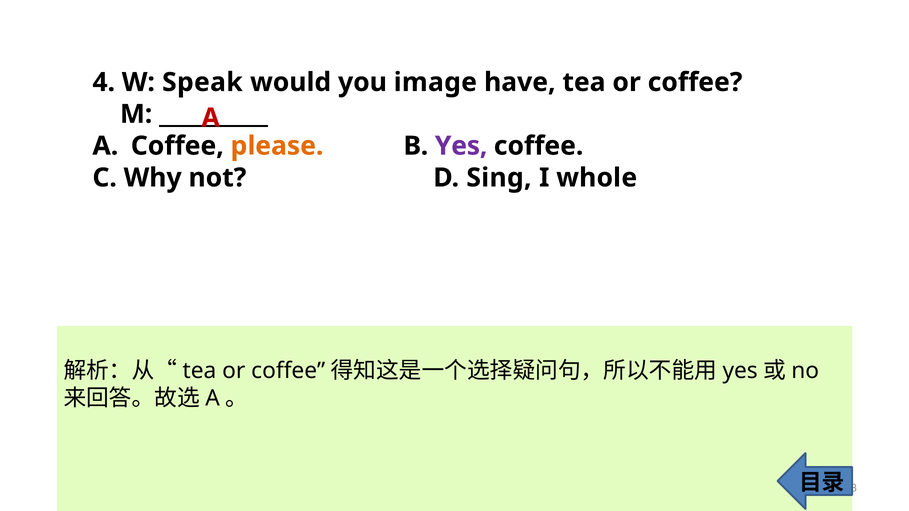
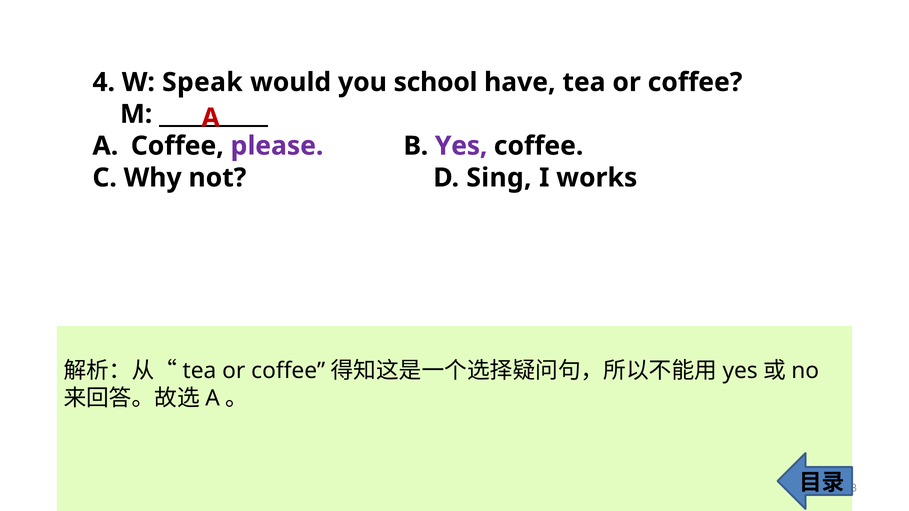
image: image -> school (436, 82)
please colour: orange -> purple (277, 146)
whole: whole -> works (597, 178)
